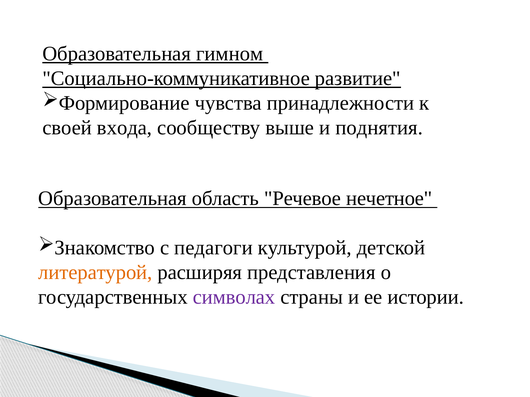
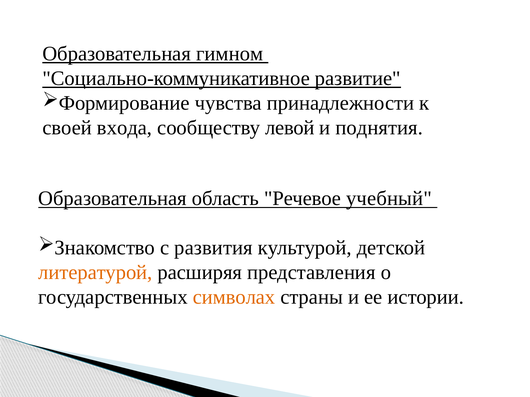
выше: выше -> левой (290, 128)
нечетное: нечетное -> учебный (389, 199)
педагоги: педагоги -> развития (214, 248)
символах colour: purple -> orange (234, 298)
